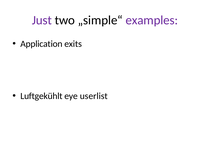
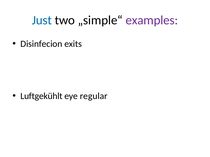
Just colour: purple -> blue (42, 20)
Application: Application -> Disinfecion (41, 44)
userlist: userlist -> regular (94, 96)
